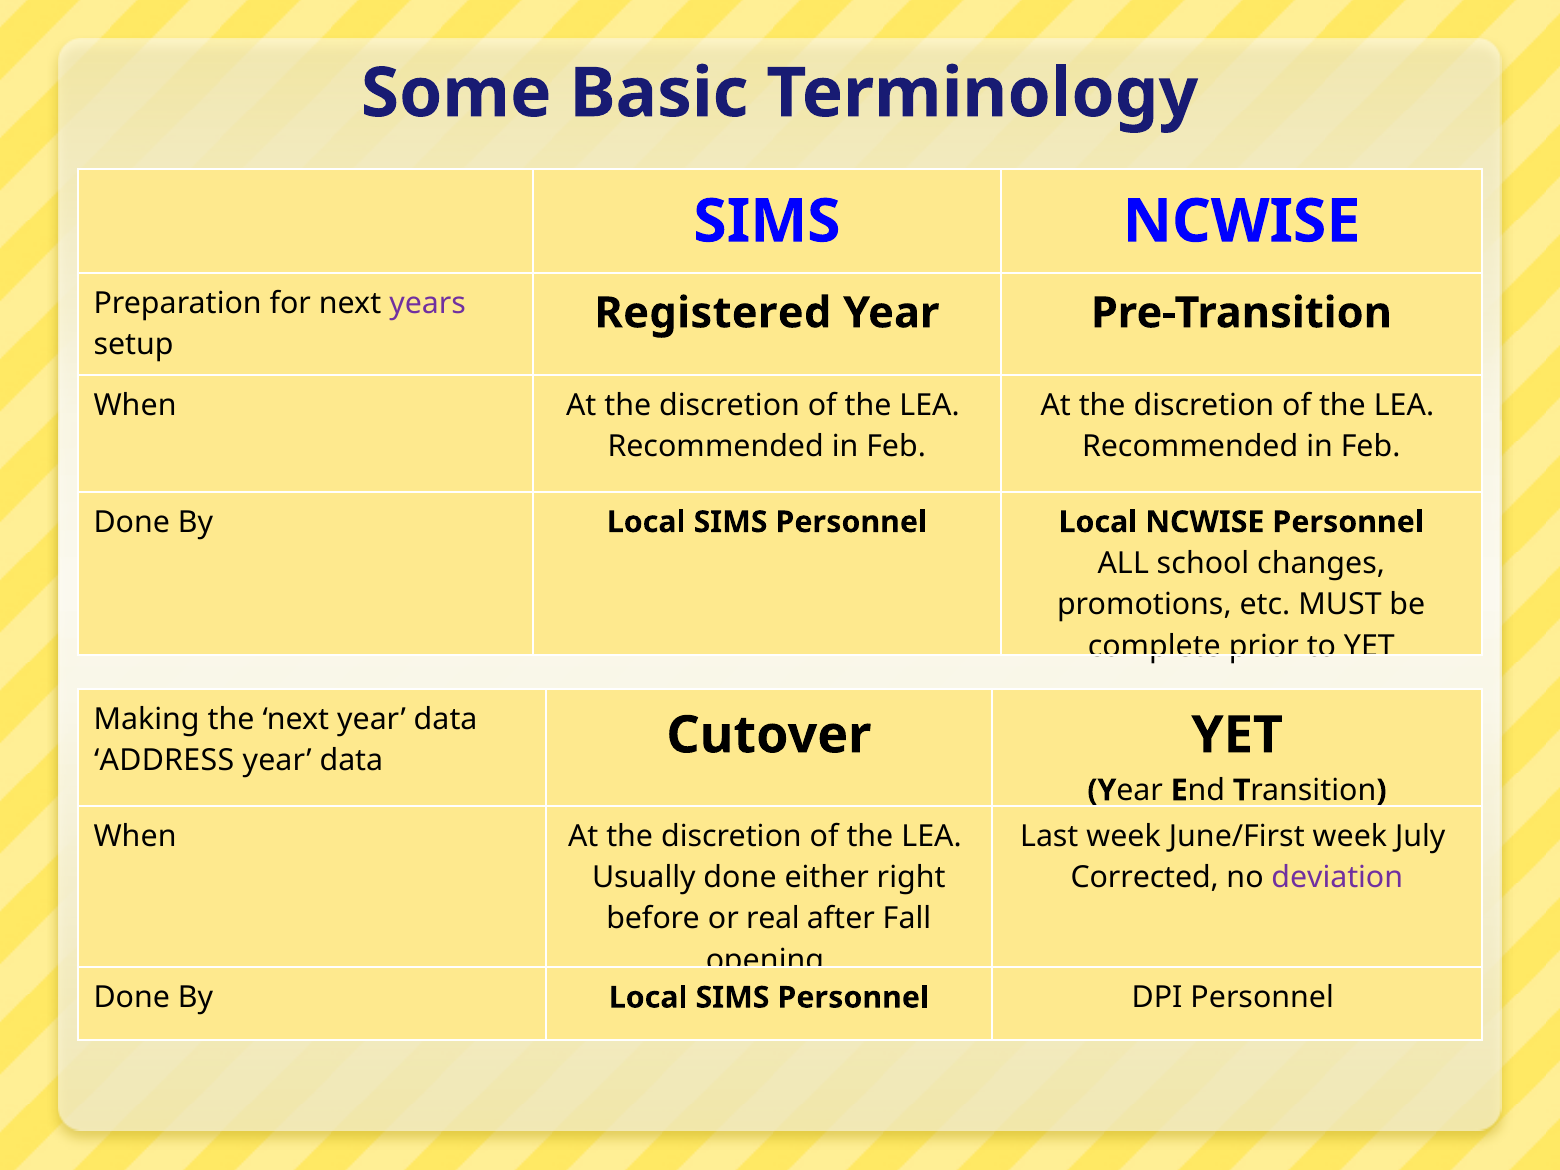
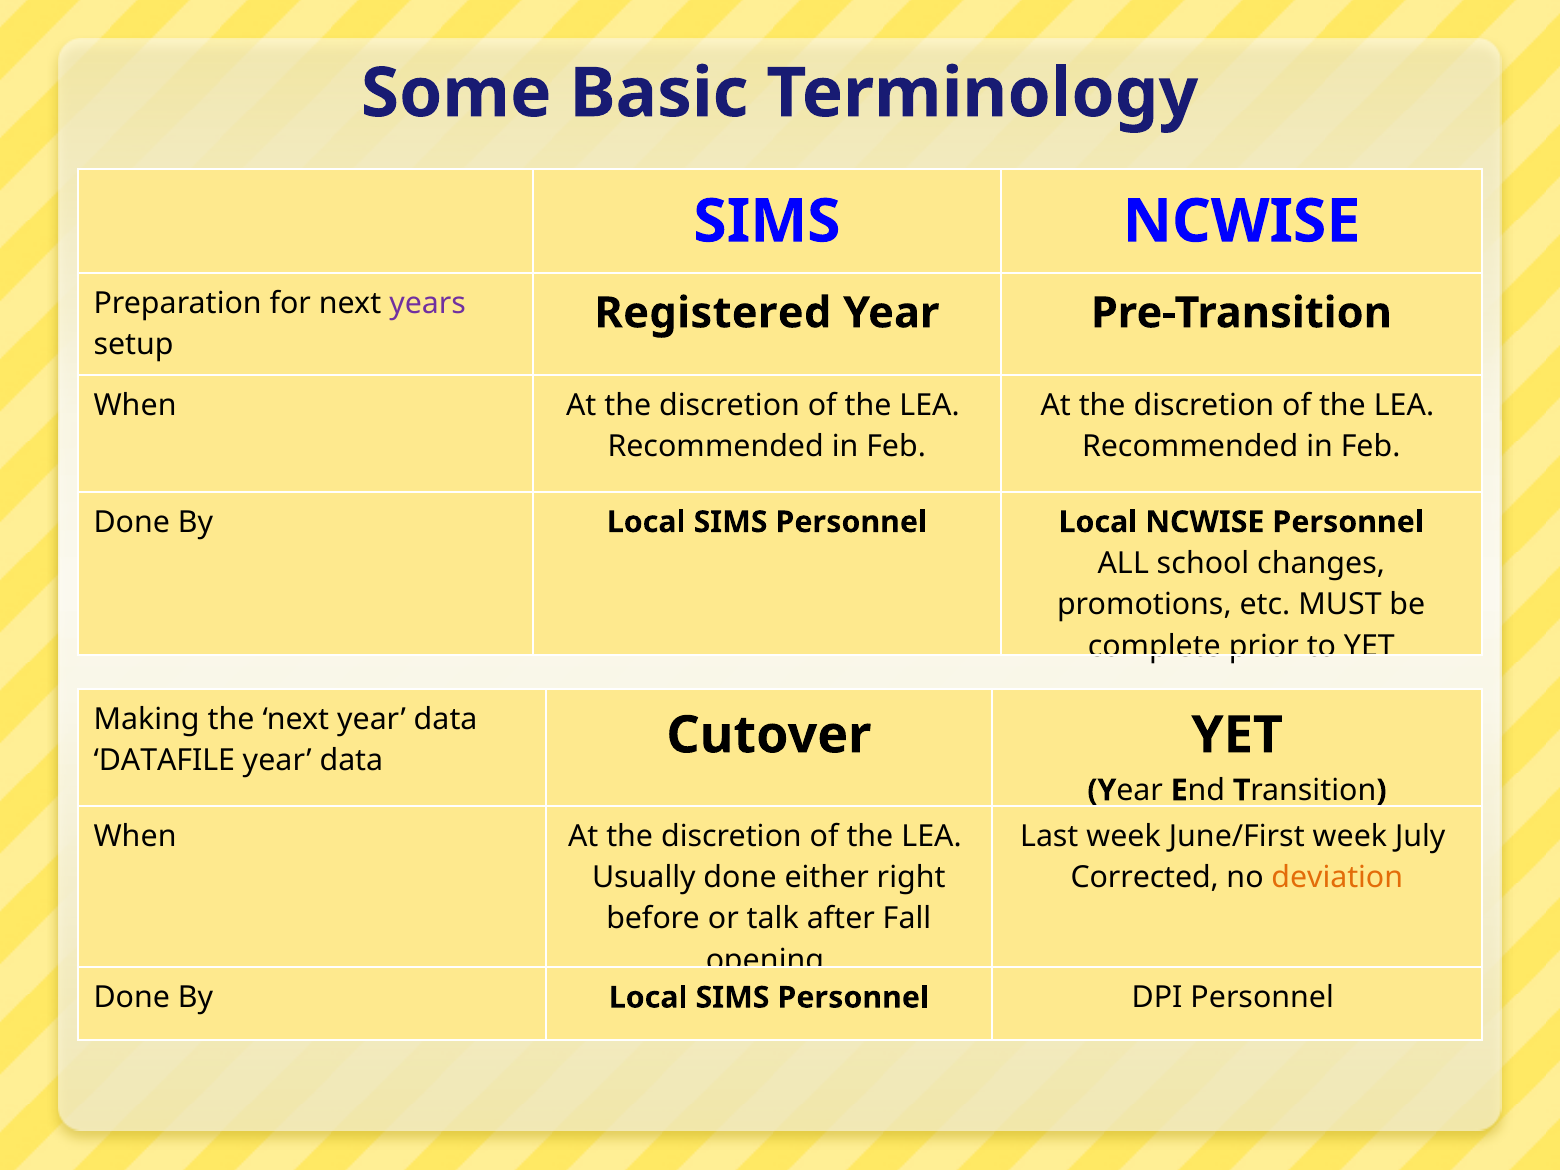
ADDRESS: ADDRESS -> DATAFILE (164, 761)
deviation colour: purple -> orange (1337, 878)
real: real -> talk (773, 919)
